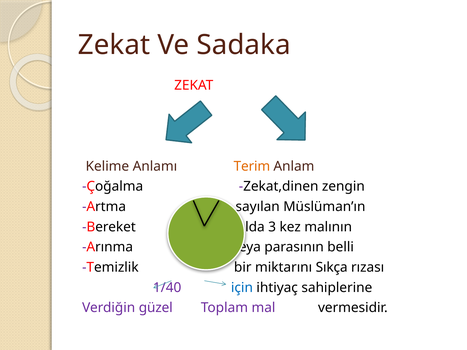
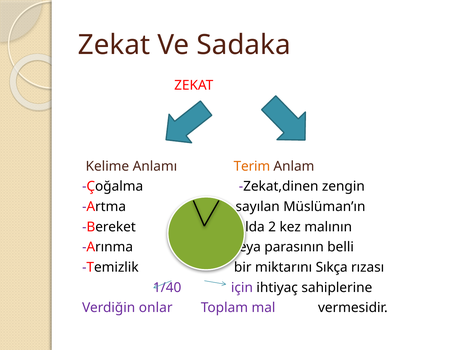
3: 3 -> 2 (272, 227)
için colour: blue -> purple (242, 288)
güzel: güzel -> onlar (156, 308)
